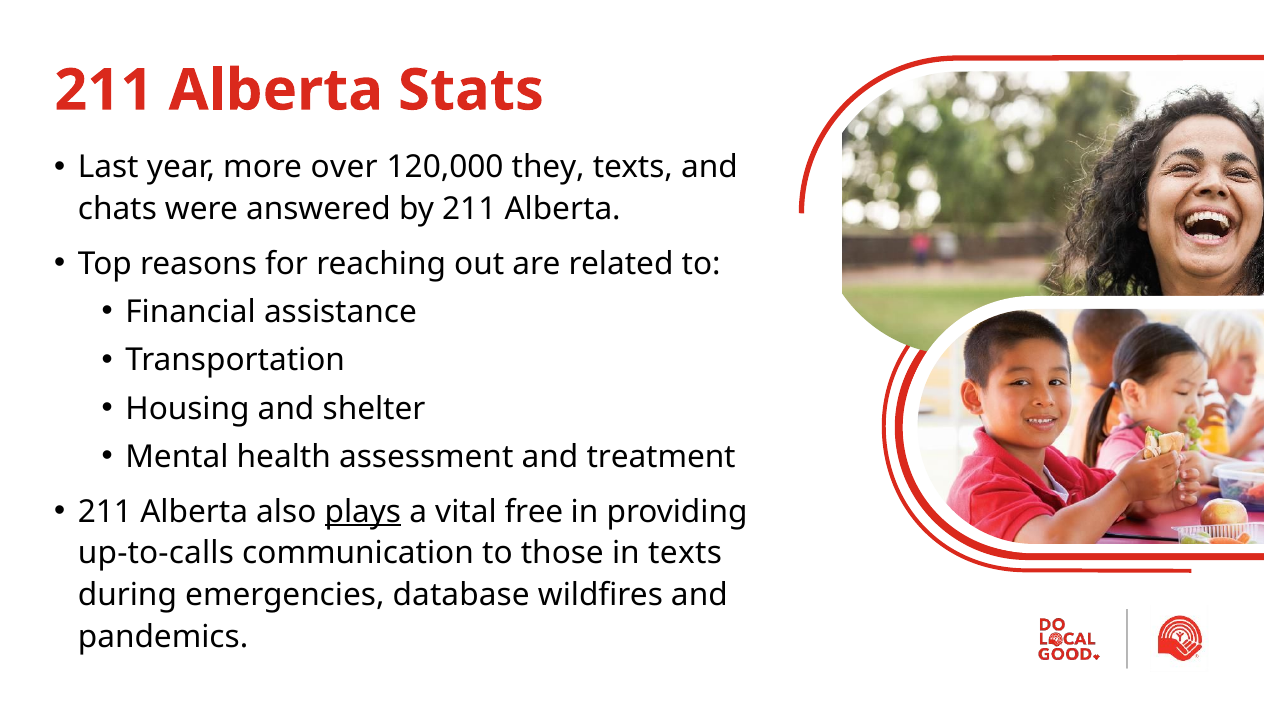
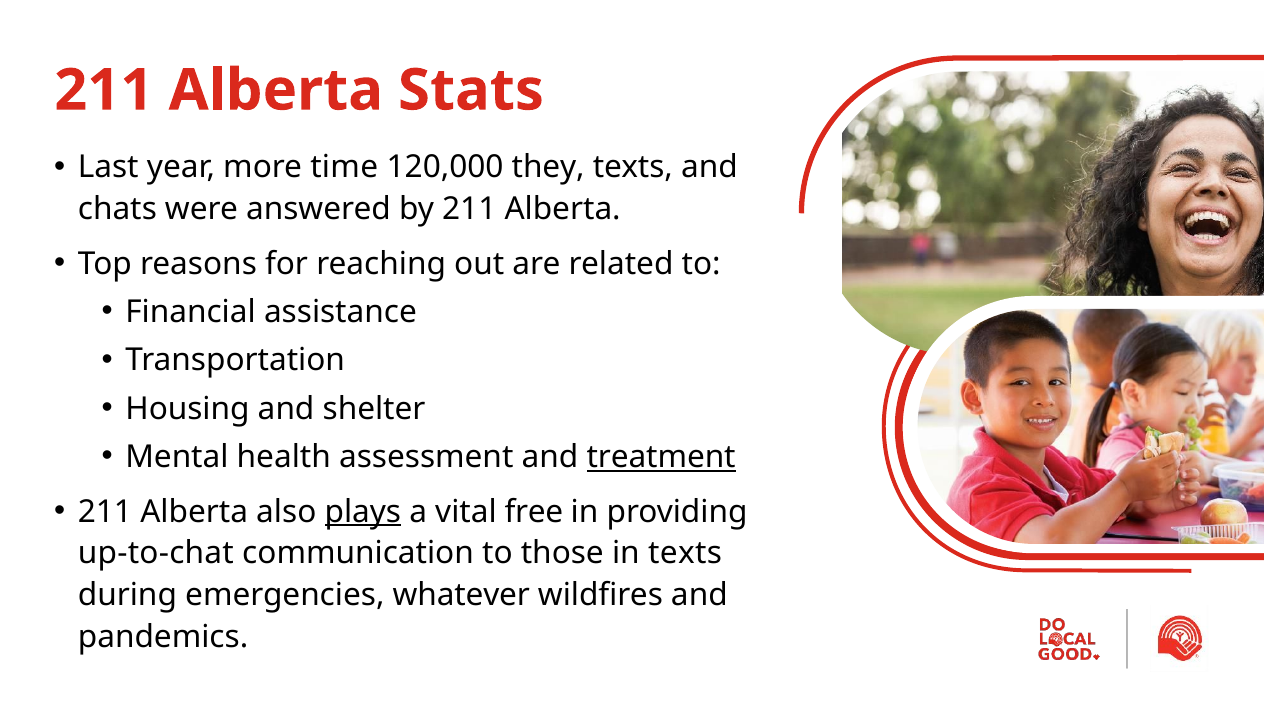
over: over -> time (344, 167)
treatment underline: none -> present (661, 457)
up-to-calls: up-to-calls -> up-to-chat (156, 554)
database: database -> whatever (461, 595)
